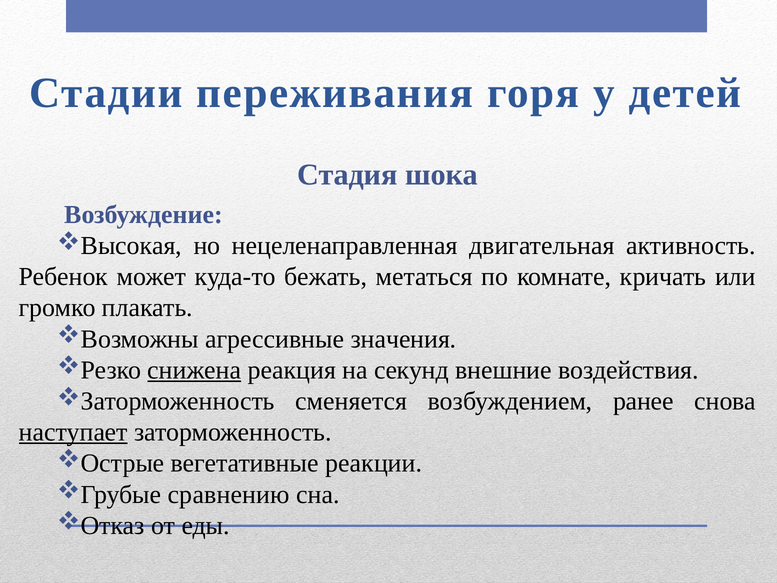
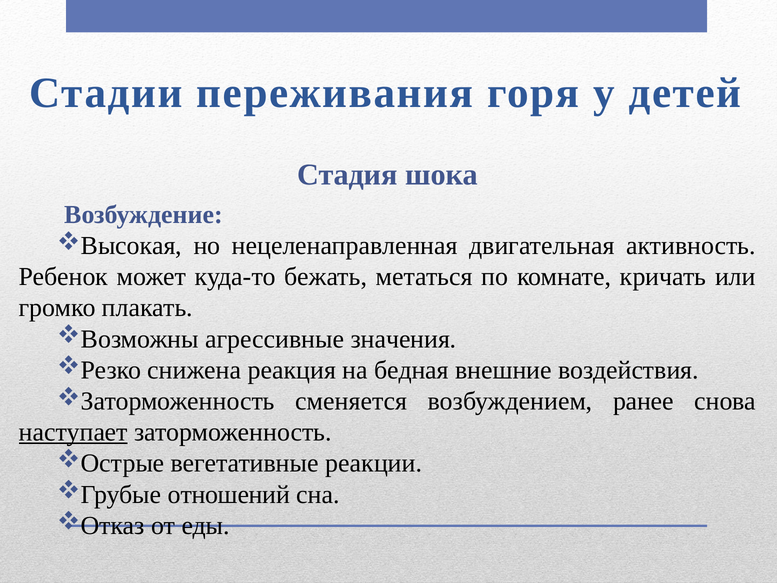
снижена underline: present -> none (194, 370)
секунд: секунд -> бедная (411, 370)
сравнению: сравнению -> отношений (229, 494)
